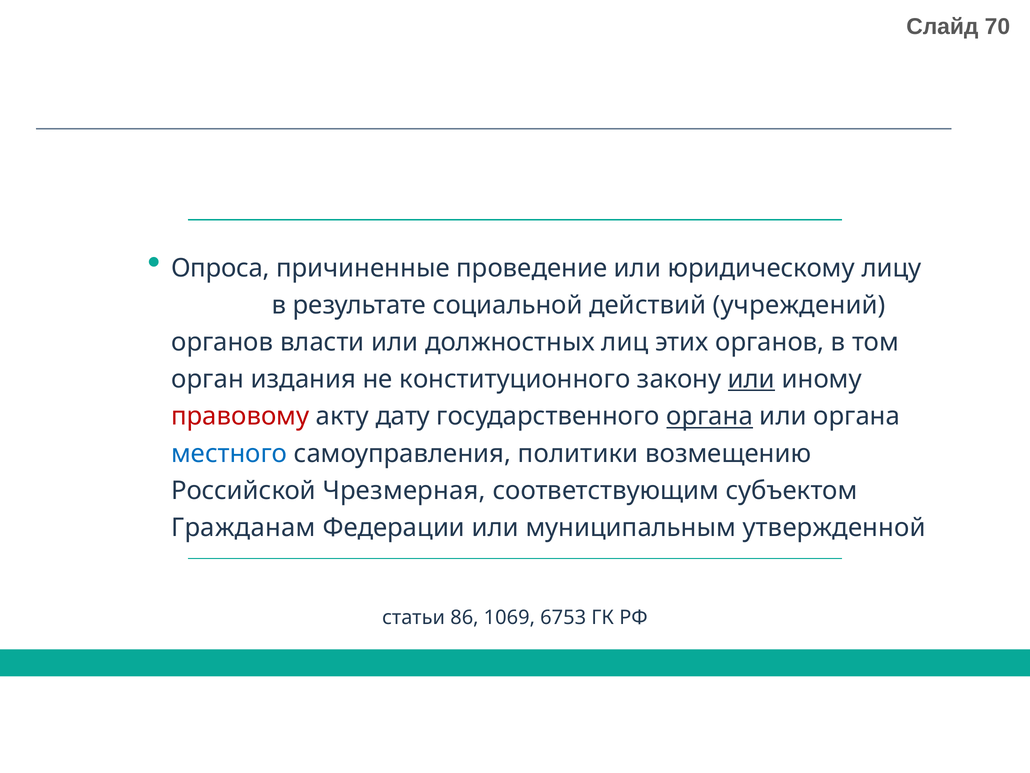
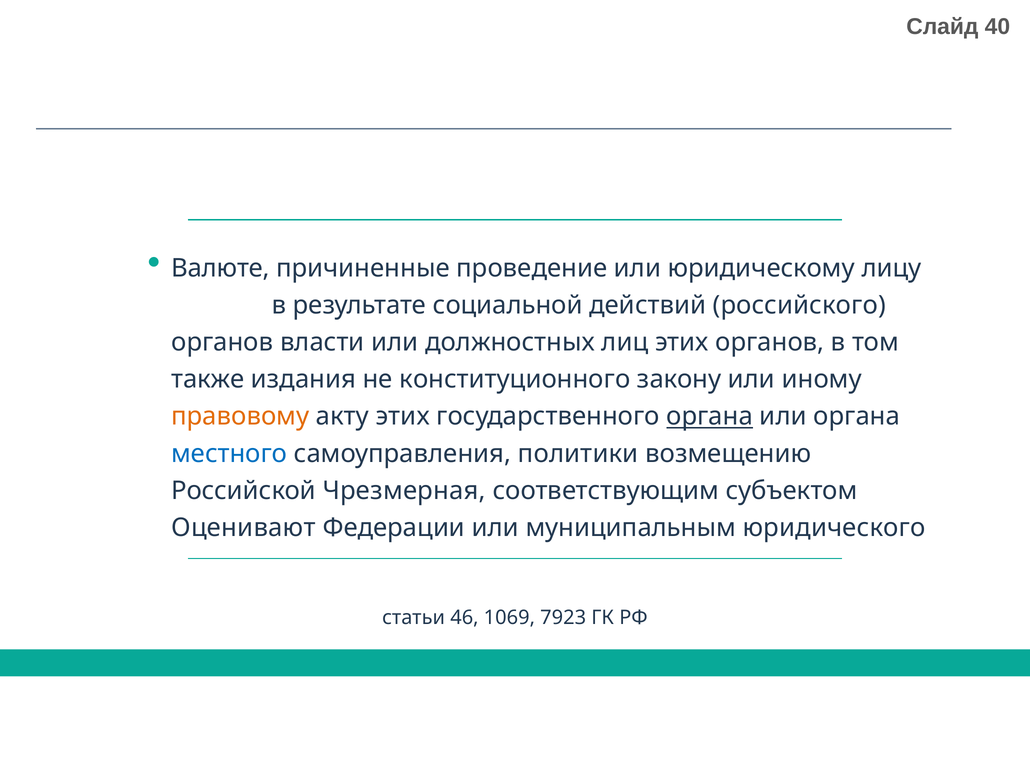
70: 70 -> 40 (997, 27)
Опроса: Опроса -> Валюте (220, 268)
учреждений: учреждений -> российского (799, 305)
орган: орган -> также (208, 379)
или underline: present -> none (751, 379)
правовому colour: red -> orange (240, 416)
акту дату: дату -> этих (403, 416)
Гражданам: Гражданам -> Оценивают (243, 527)
утвержденной: утвержденной -> юридического (834, 527)
86: 86 -> 46 (464, 617)
6753: 6753 -> 7923 (563, 617)
